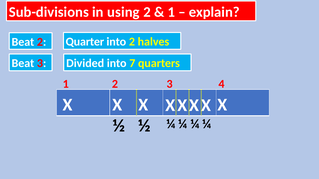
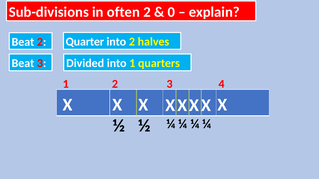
using: using -> often (123, 12)
1: 1 -> 0 (171, 12)
into 7: 7 -> 1 (132, 63)
